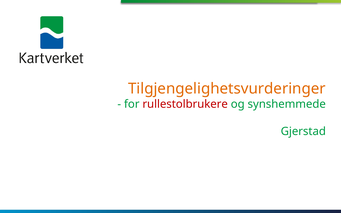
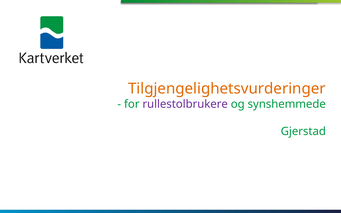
rullestolbrukere colour: red -> purple (185, 104)
